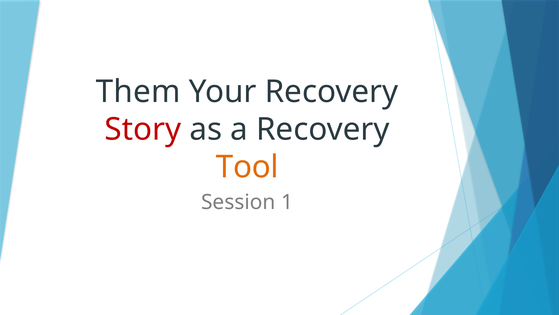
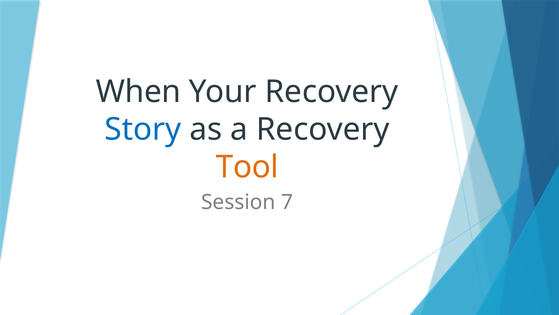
Them: Them -> When (138, 91)
Story colour: red -> blue (143, 129)
1: 1 -> 7 (287, 202)
